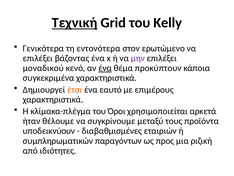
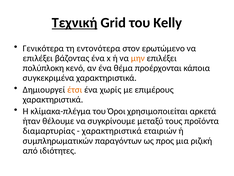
μην colour: purple -> orange (138, 58)
μοναδικού: μοναδικού -> πολύπλοκη (43, 68)
ένα underline: present -> none (105, 68)
προκύπτουν: προκύπτουν -> προέρχονται (158, 68)
εαυτό: εαυτό -> χωρίς (111, 89)
υποδεικνύουν: υποδεικνύουν -> διαμαρτυρίας (49, 131)
διαβαθμισμένες: διαβαθμισμένες -> χαρακτηριστικά (112, 131)
